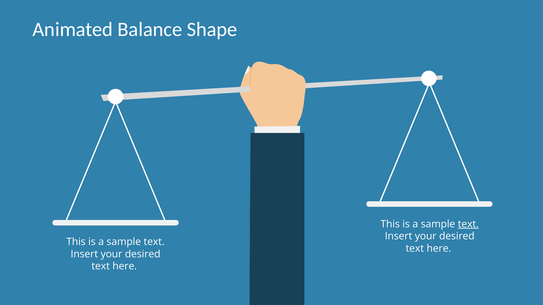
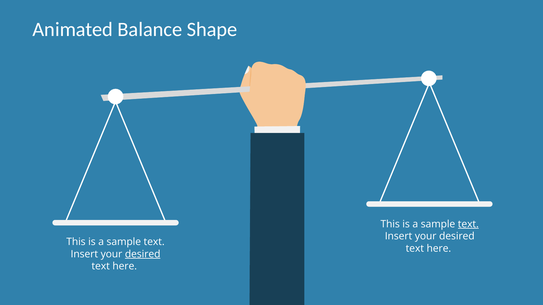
desired underline: none -> present (143, 254)
